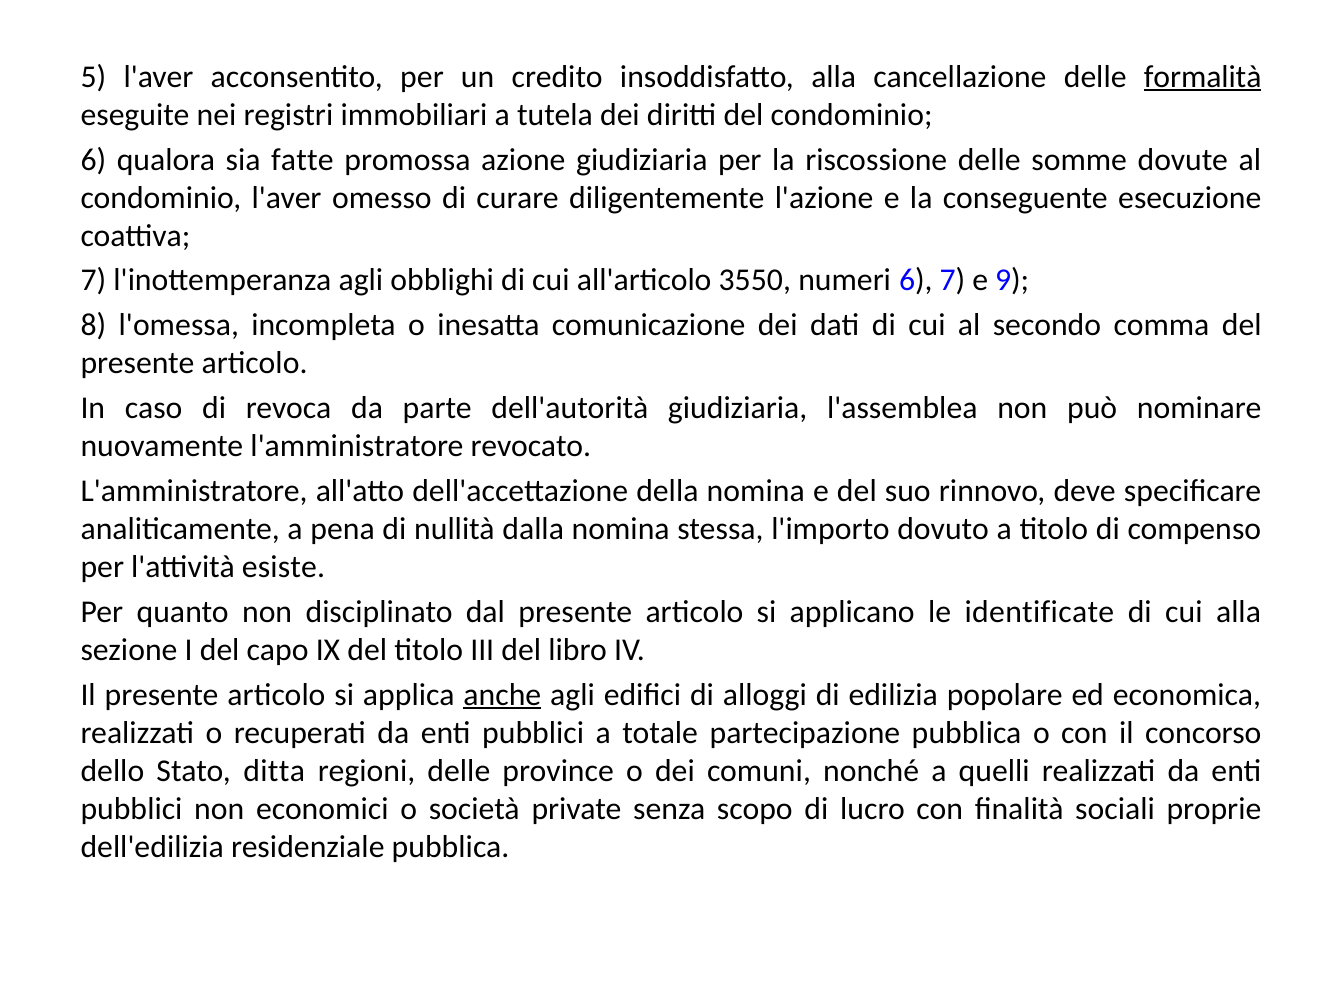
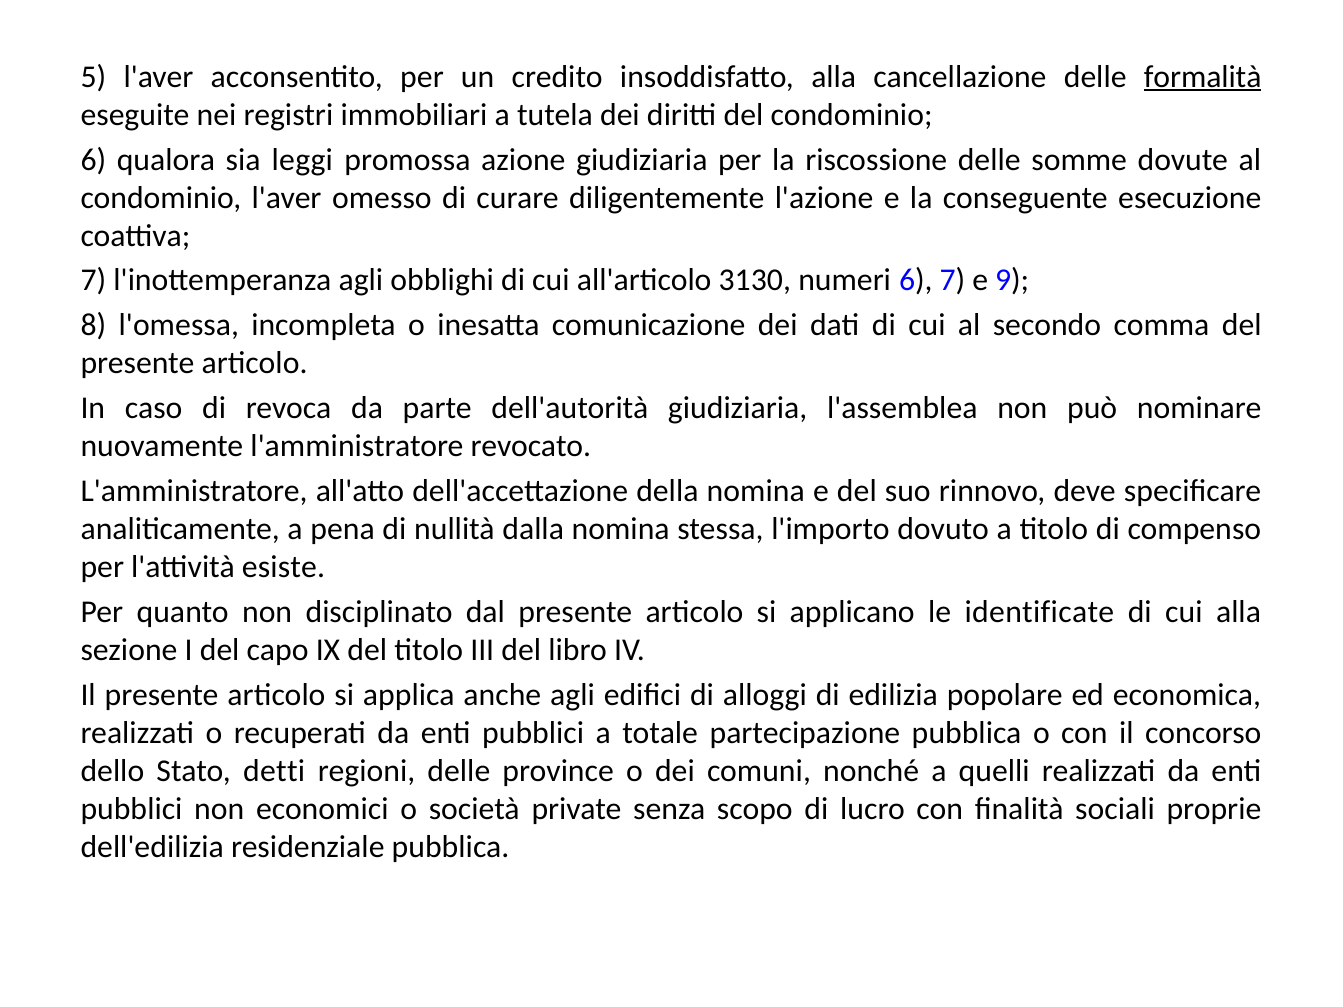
fatte: fatte -> leggi (302, 160)
3550: 3550 -> 3130 (755, 281)
anche underline: present -> none (502, 695)
ditta: ditta -> detti (274, 771)
